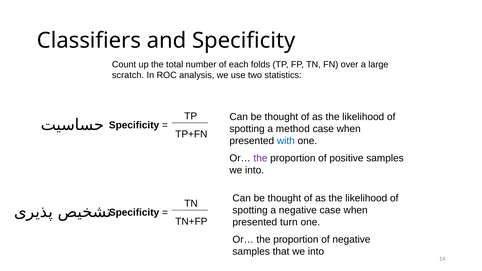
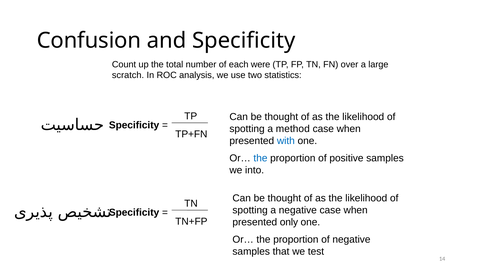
Classifiers: Classifiers -> Confusion (89, 40)
folds: folds -> were (261, 64)
the colour: purple -> blue (260, 158)
turn: turn -> only (289, 222)
that we into: into -> test (316, 252)
